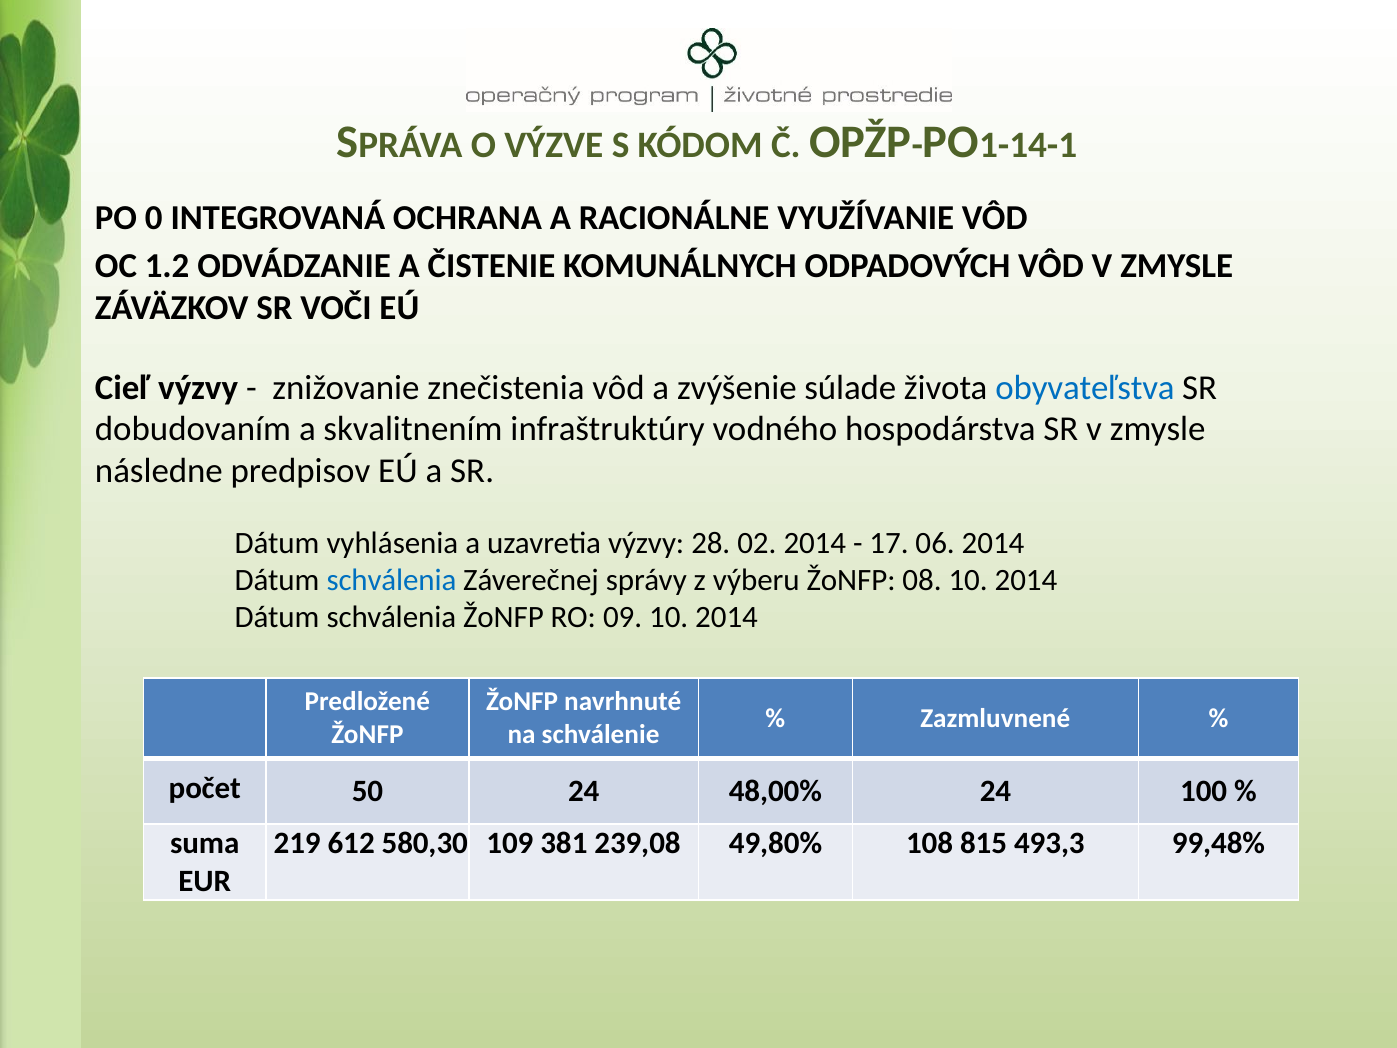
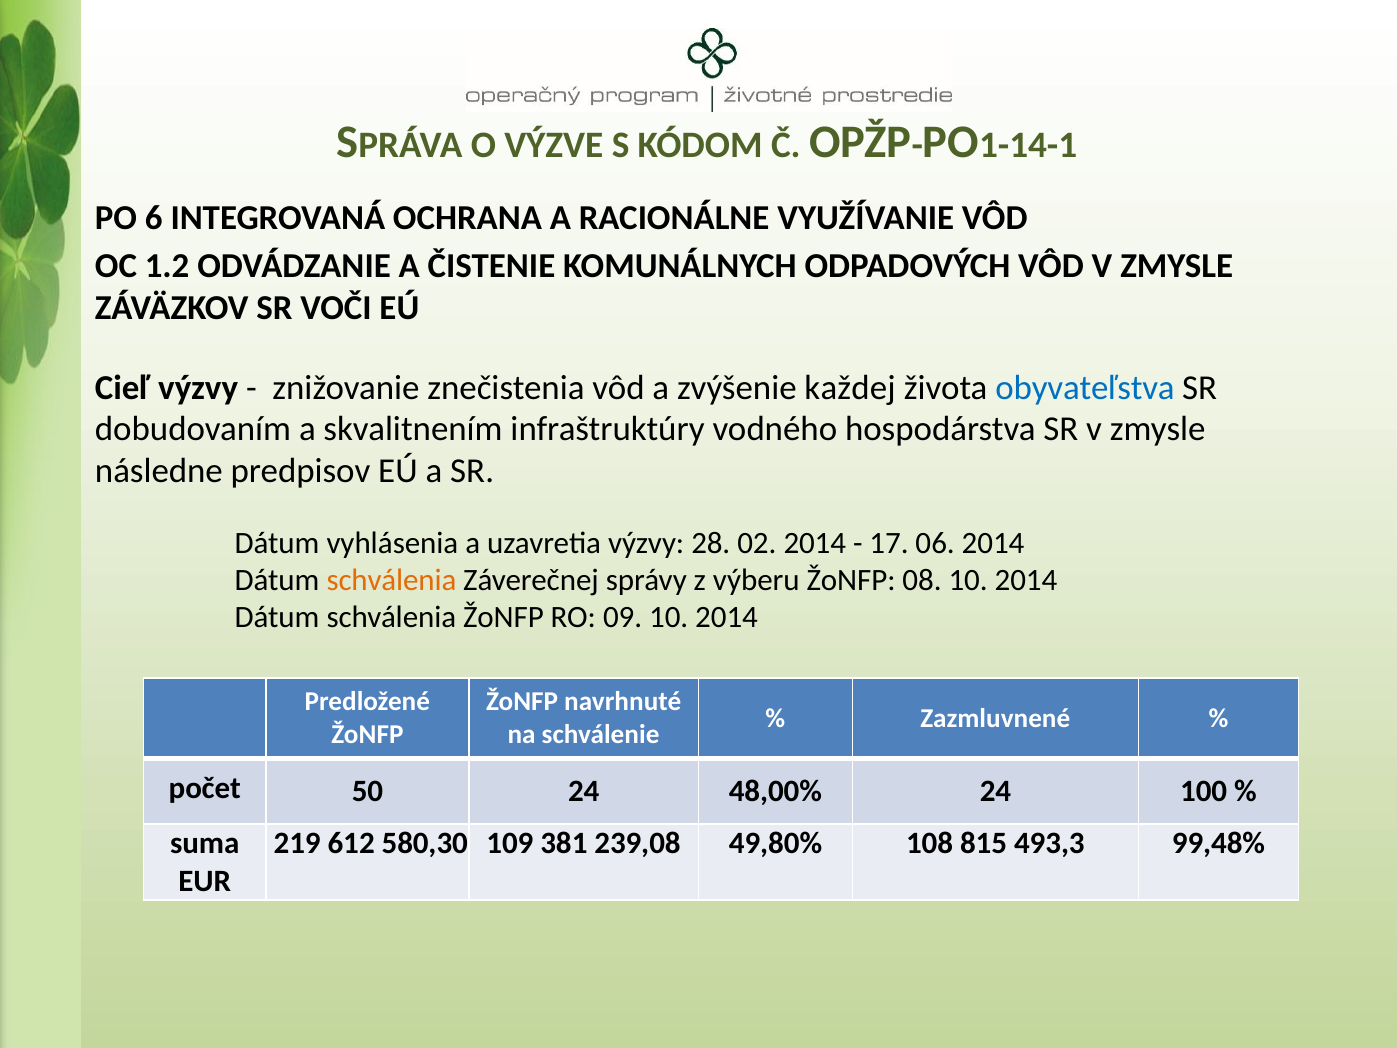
0: 0 -> 6 (154, 217)
súlade: súlade -> každej (850, 387)
schválenia colour: blue -> orange (391, 580)
